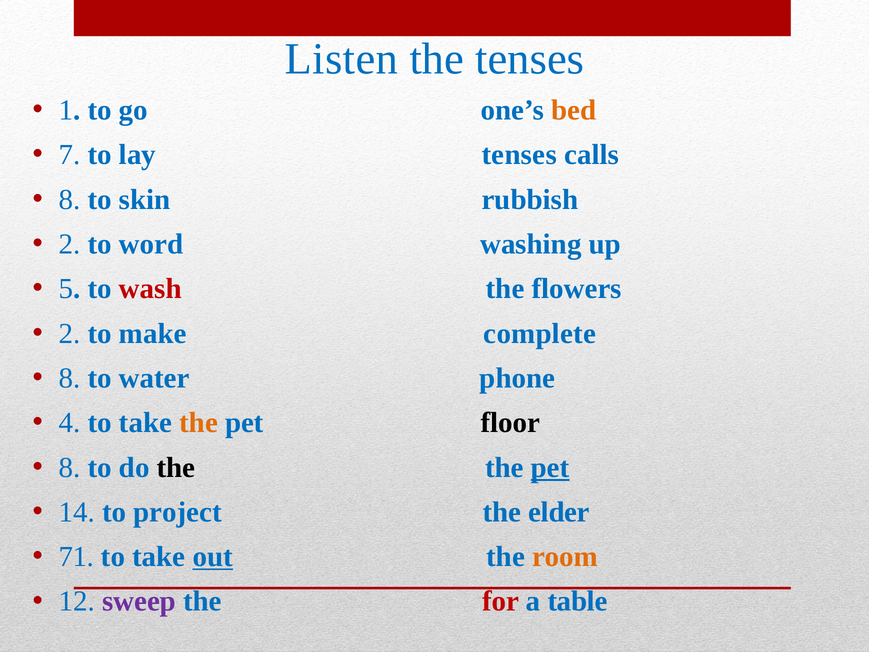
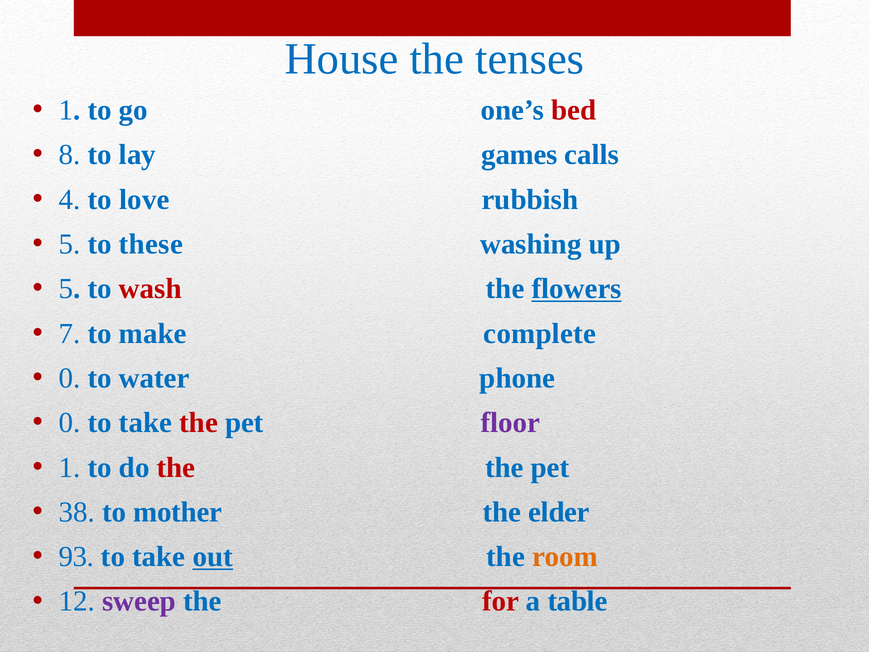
Listen: Listen -> House (342, 59)
bed colour: orange -> red (574, 110)
7: 7 -> 8 (70, 155)
lay tenses: tenses -> games (519, 155)
8: 8 -> 4 (70, 199)
skin: skin -> love (144, 199)
2: 2 -> 5 (70, 244)
word: word -> these (151, 244)
flowers underline: none -> present (577, 289)
2: 2 -> 7 (70, 333)
8: 8 -> 0 (70, 378)
4: 4 -> 0 (70, 423)
the colour: orange -> red (199, 423)
floor colour: black -> purple (510, 423)
8: 8 -> 1 (70, 467)
the colour: black -> red (176, 467)
pet underline: present -> none (550, 467)
14: 14 -> 38 (77, 512)
project: project -> mother (178, 512)
71: 71 -> 93 (76, 557)
